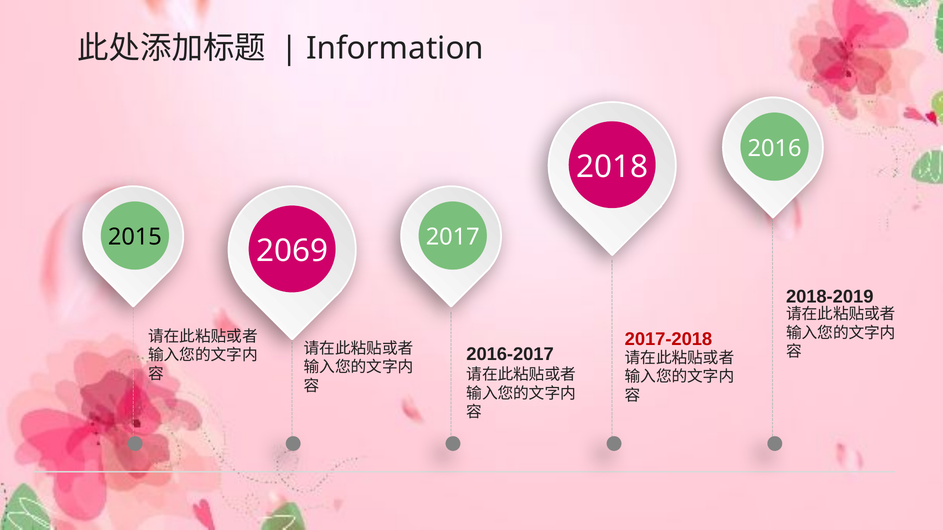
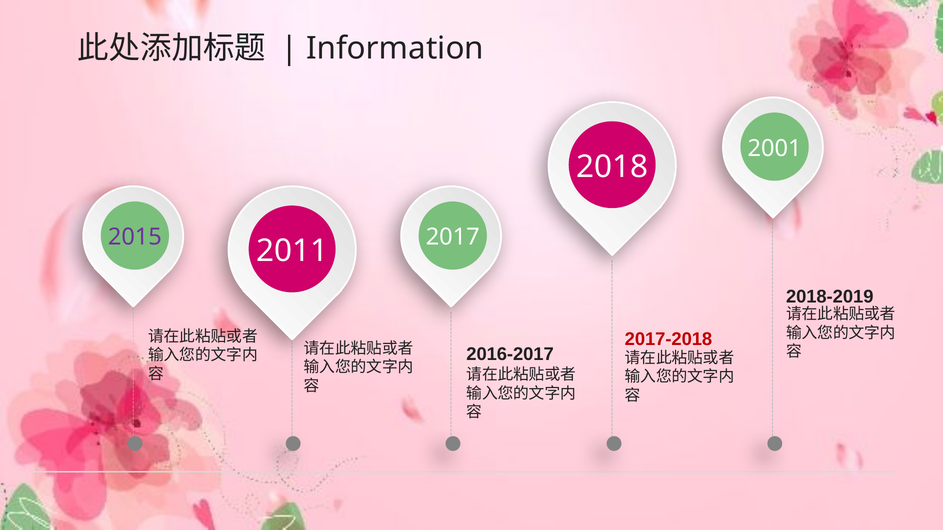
2016: 2016 -> 2001 (775, 148)
2015 colour: black -> purple (135, 237)
2069: 2069 -> 2011 (292, 251)
